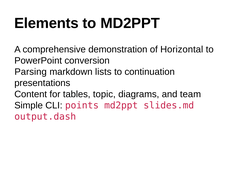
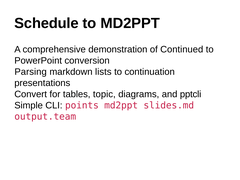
Elements: Elements -> Schedule (46, 23)
Horizontal: Horizontal -> Continued (182, 49)
Content: Content -> Convert (31, 94)
team: team -> pptcli (191, 94)
output.dash: output.dash -> output.team (45, 117)
